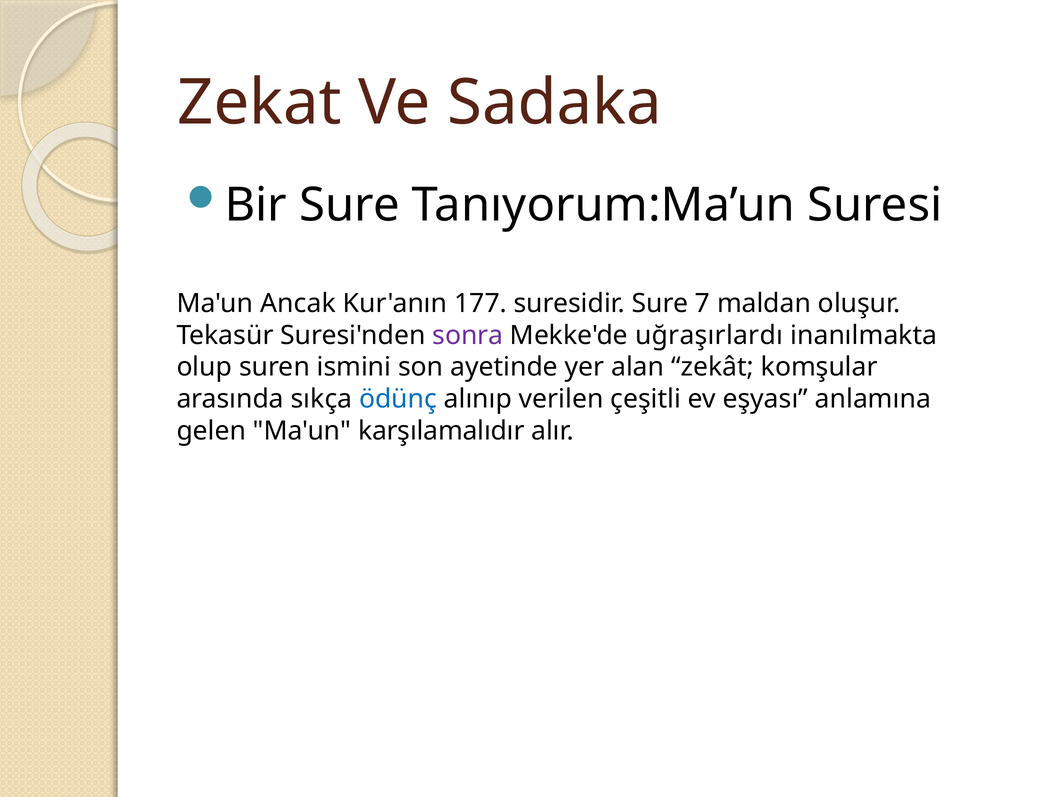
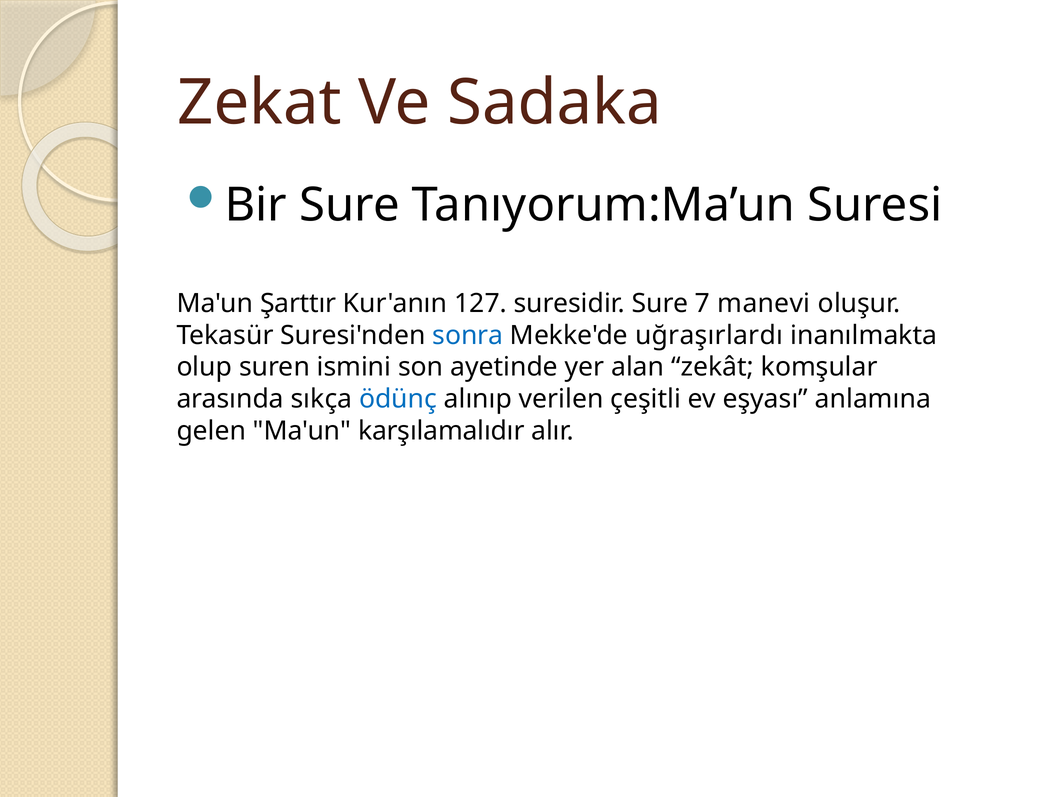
Ancak: Ancak -> Şarttır (298, 304)
177: 177 -> 127 (480, 304)
maldan: maldan -> manevi (764, 304)
sonra colour: purple -> blue (468, 335)
